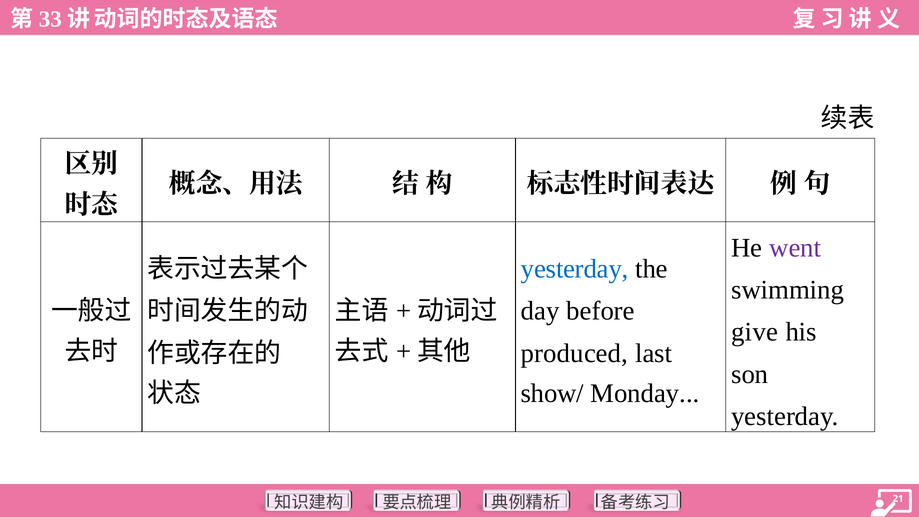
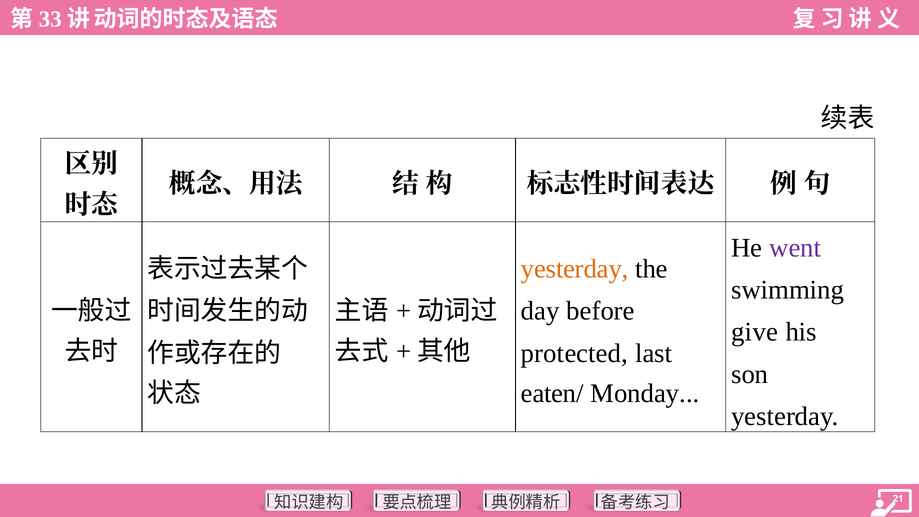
yesterday colour: blue -> orange (575, 269)
produced: produced -> protected (575, 353)
show/: show/ -> eaten/ (552, 393)
